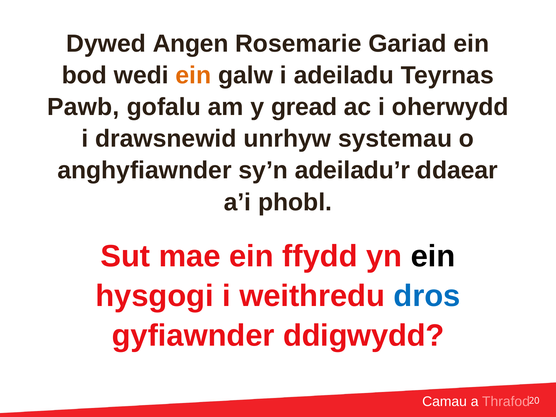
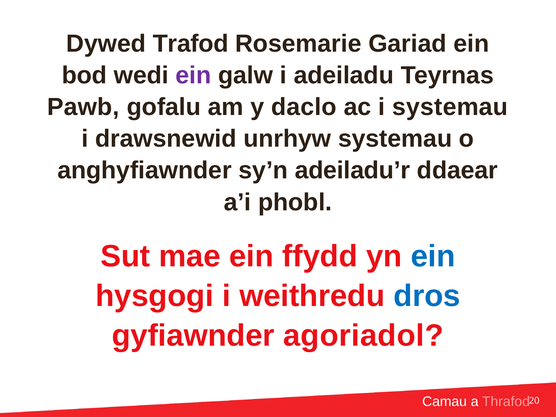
Angen: Angen -> Trafod (191, 44)
ein colour: orange -> purple (193, 75)
gread: gread -> daclo (304, 107)
i oherwydd: oherwydd -> systemau (450, 107)
ein colour: black -> blue (433, 256)
ddigwydd: ddigwydd -> agoriadol (363, 336)
